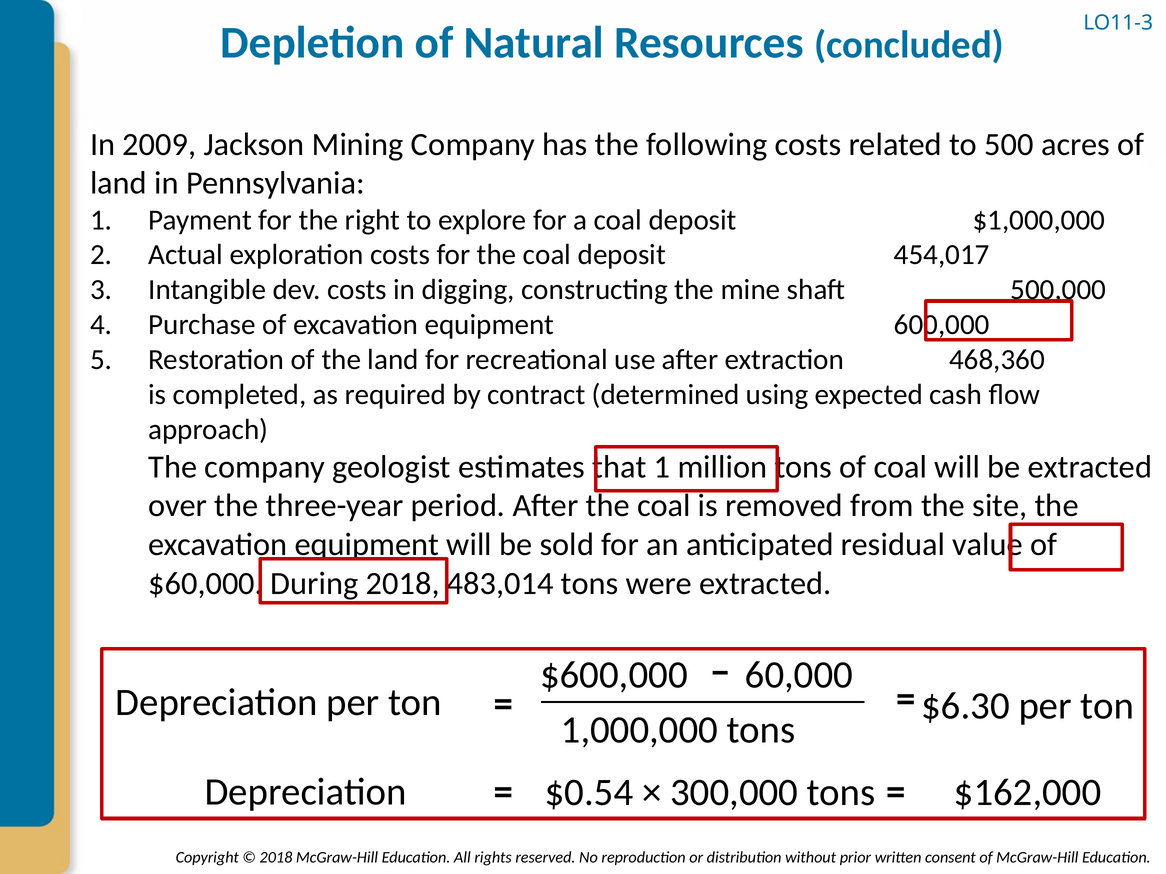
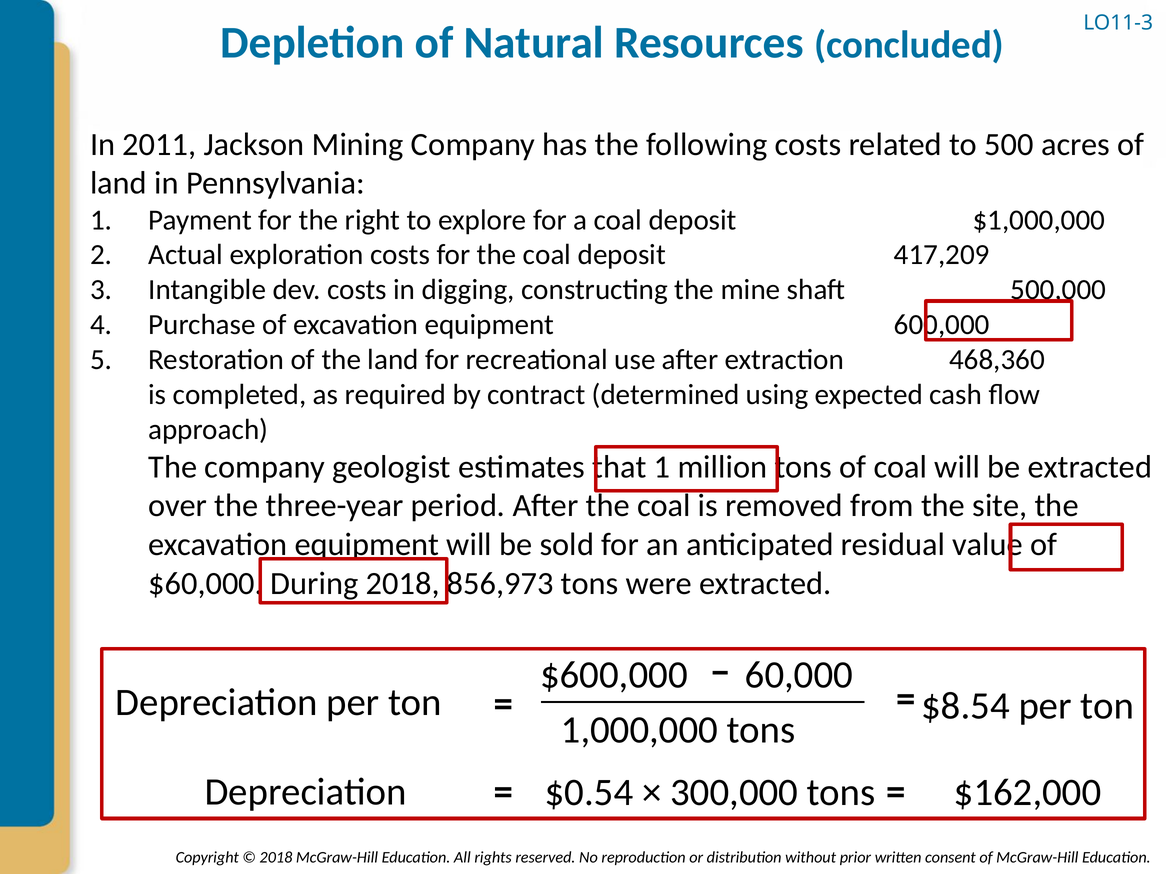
2009: 2009 -> 2011 (159, 144)
454,017: 454,017 -> 417,209 (942, 255)
483,014: 483,014 -> 856,973 (500, 584)
$6.30: $6.30 -> $8.54 (965, 706)
